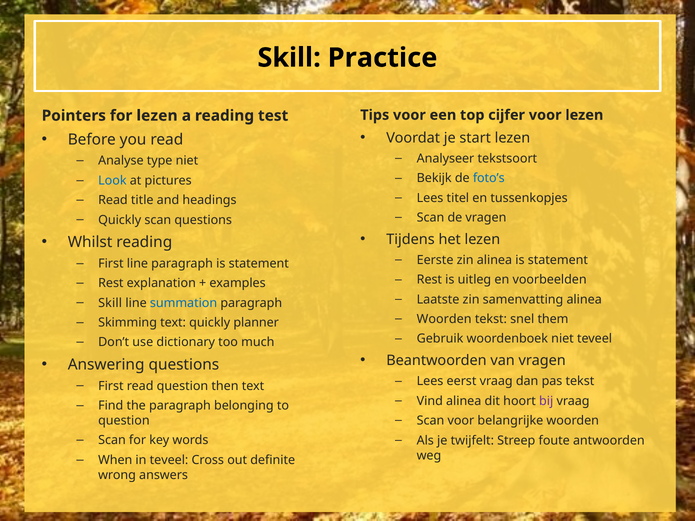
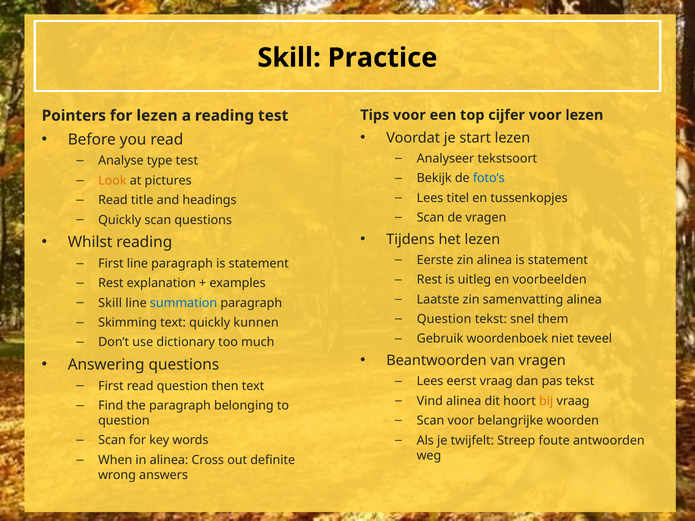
type niet: niet -> test (187, 161)
Look colour: blue -> orange (112, 181)
Woorden: Woorden -> Question (444, 319)
planner: planner -> kunnen (256, 323)
bij colour: purple -> orange (546, 401)
in teveel: teveel -> alinea (169, 460)
